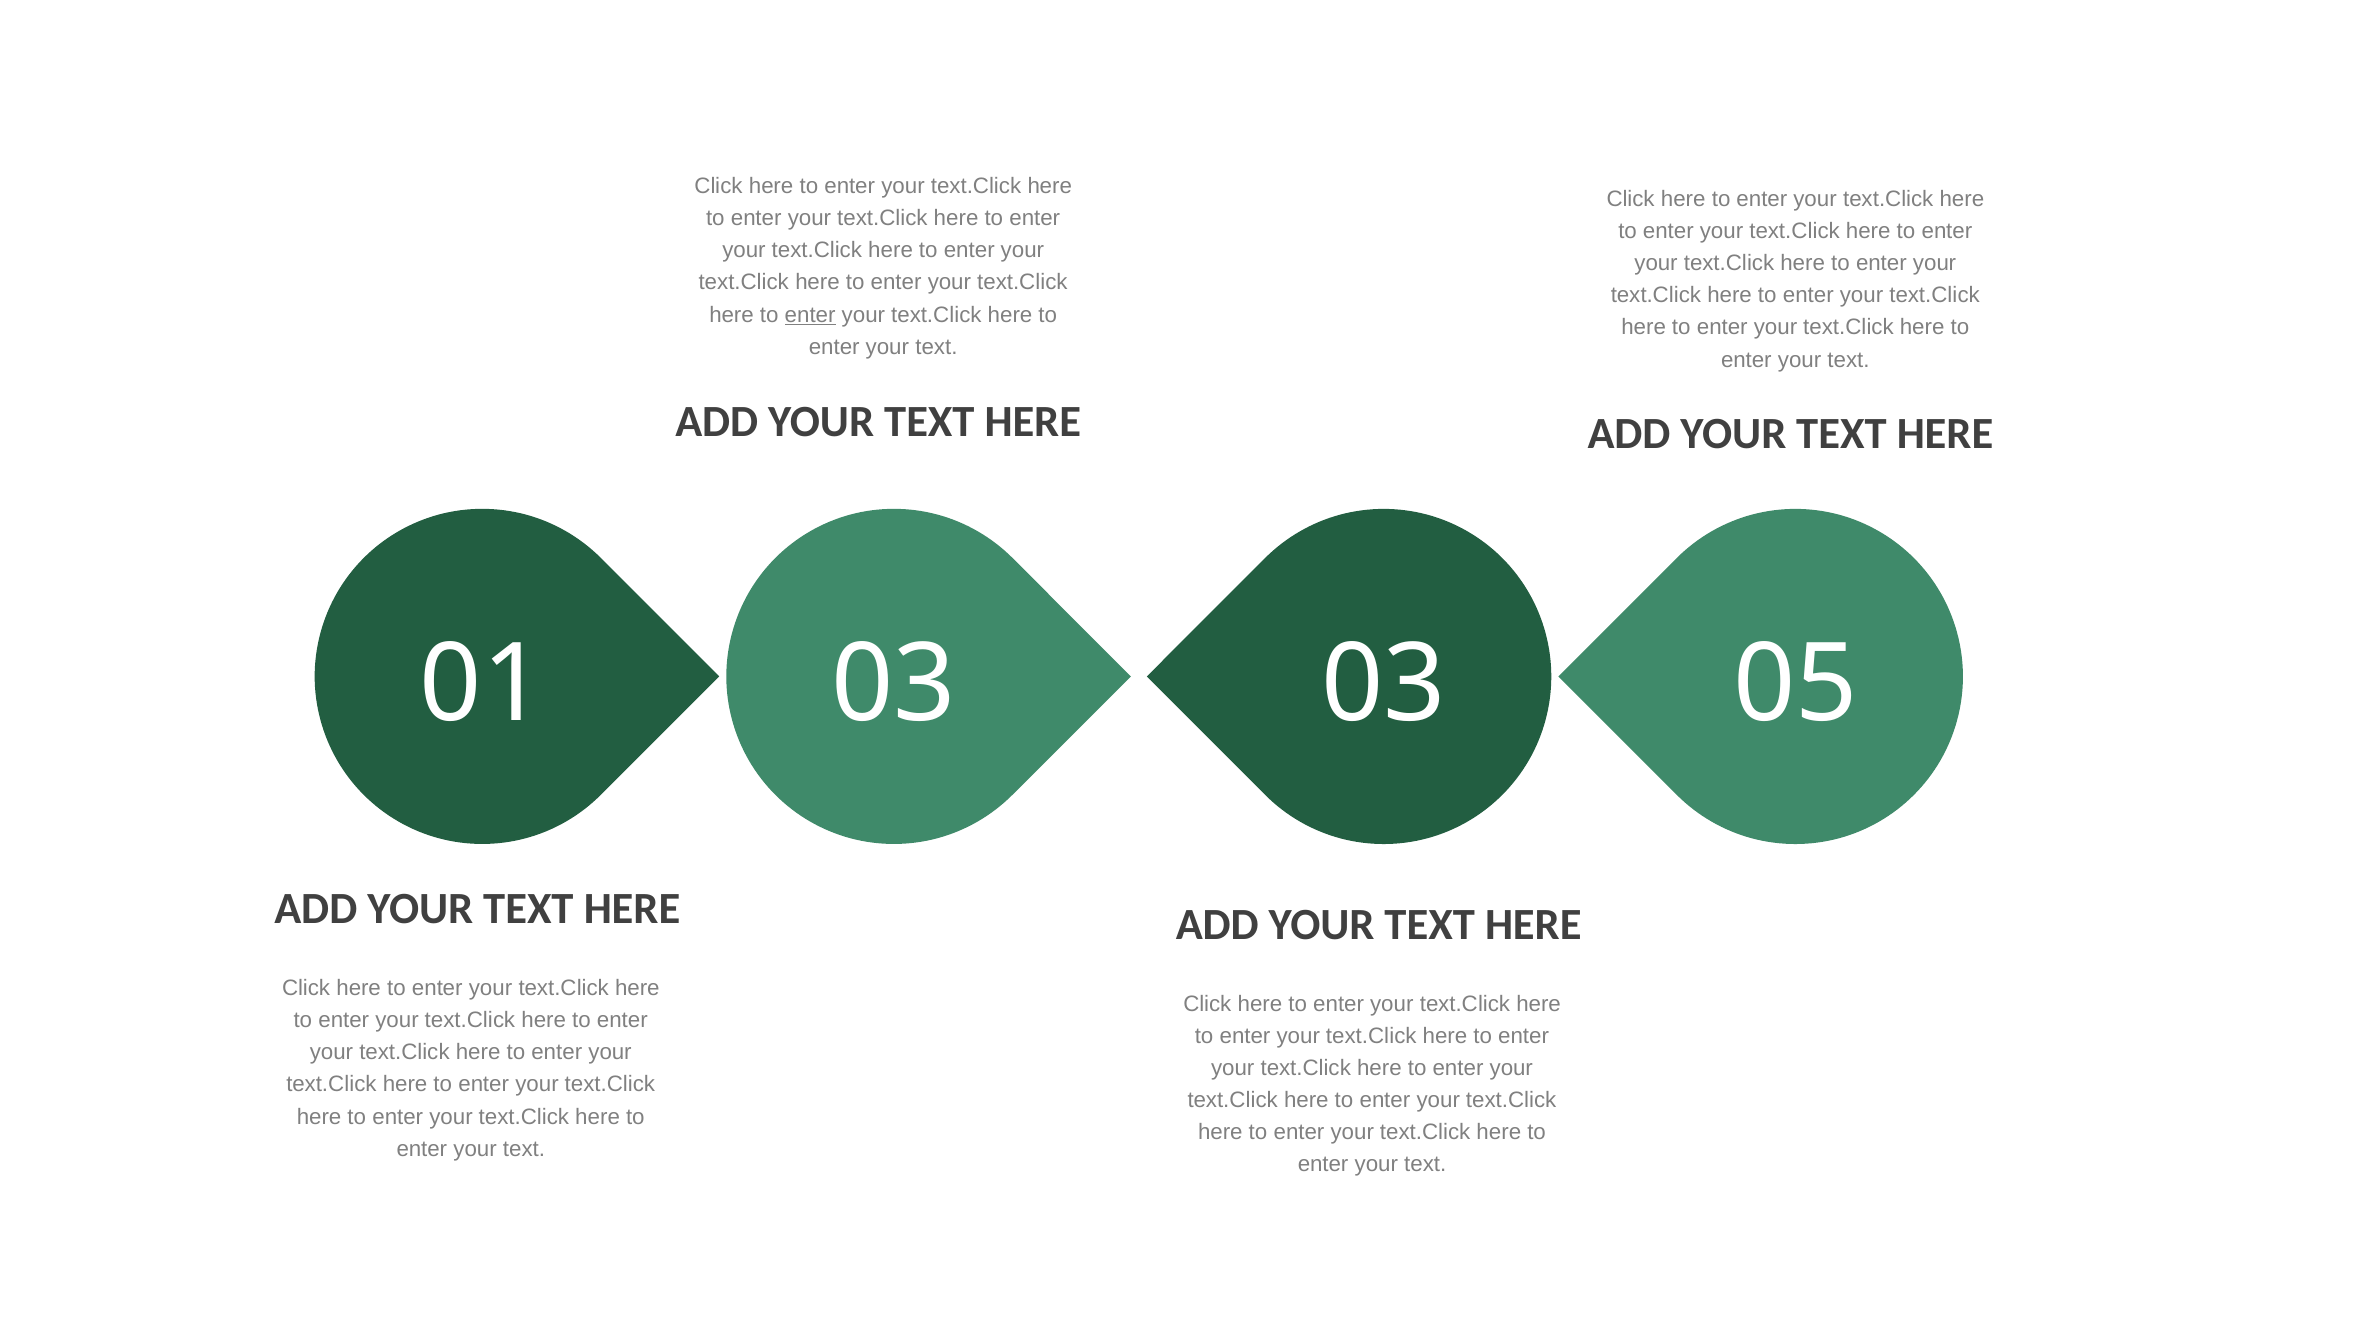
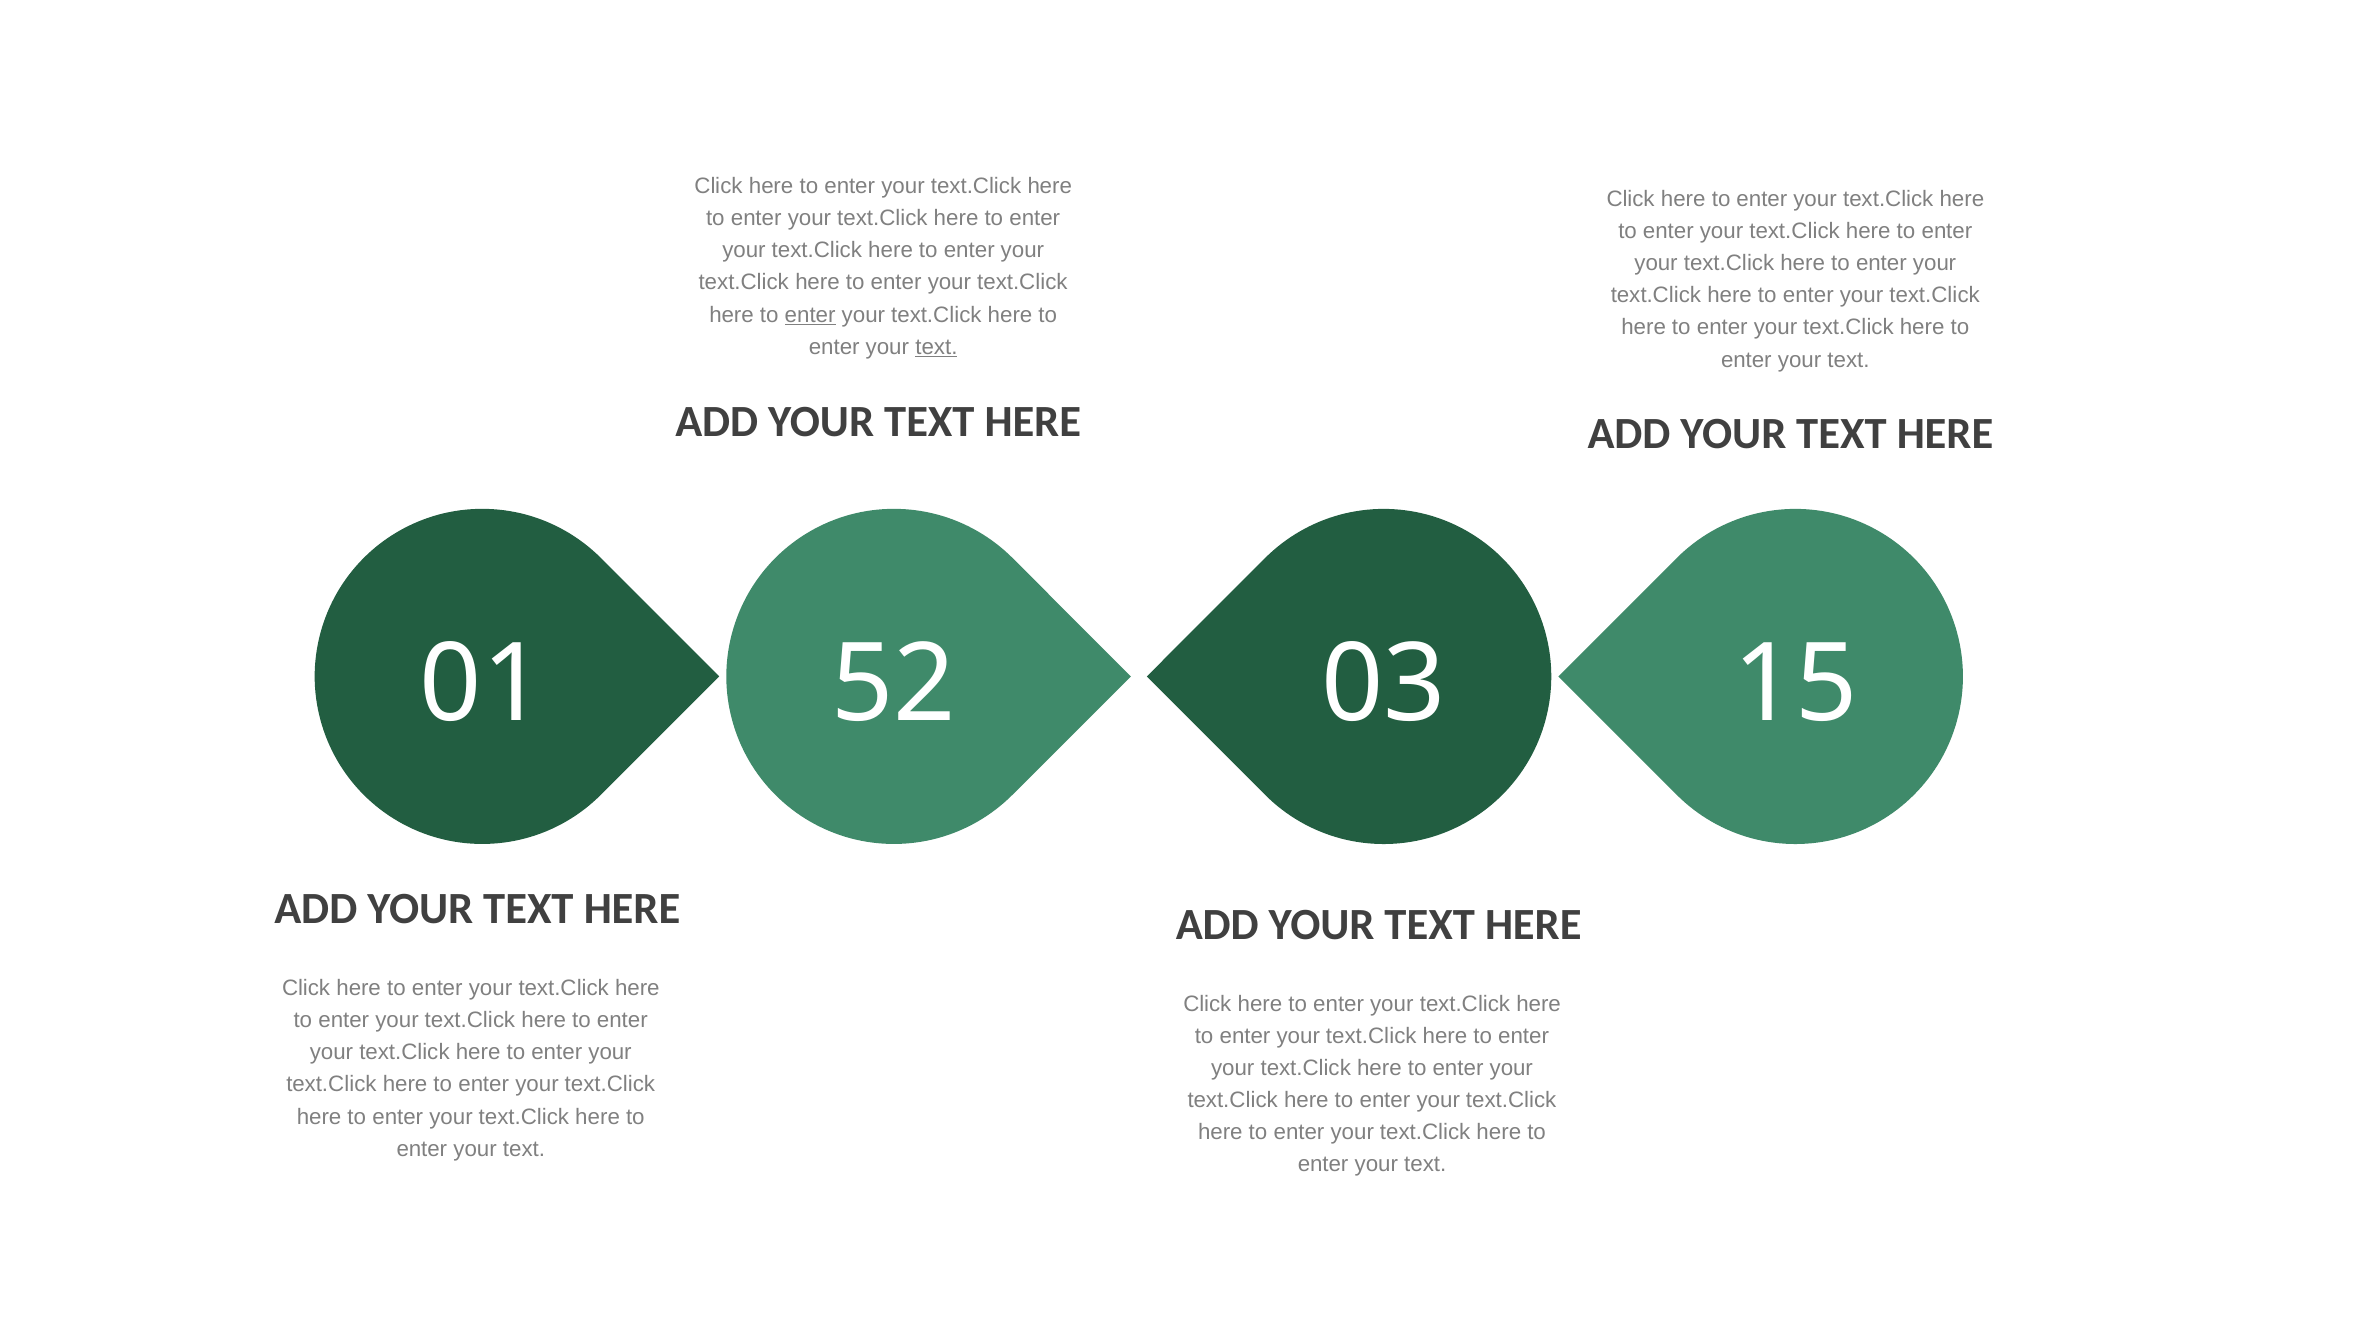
text underline: none -> present (936, 347)
01 03: 03 -> 52 (894, 685)
05: 05 -> 15 (1795, 685)
